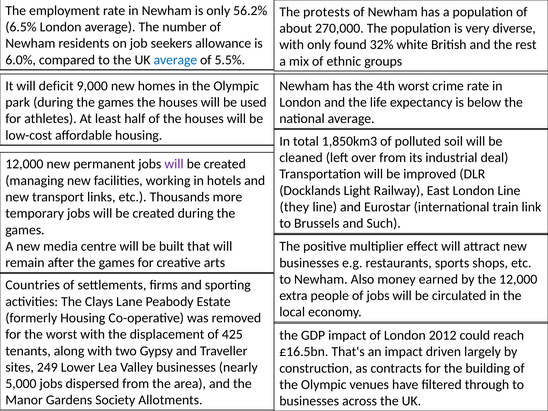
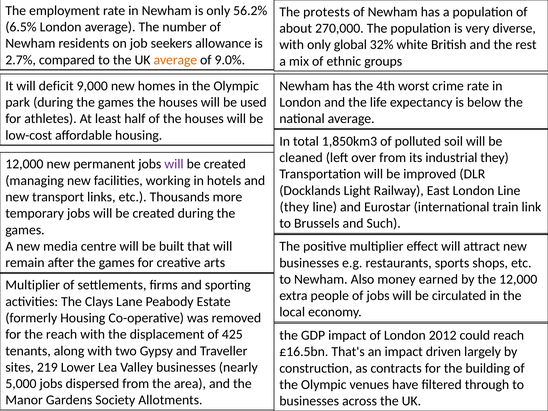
found: found -> global (350, 45)
6.0%: 6.0% -> 2.7% (21, 60)
average colour: blue -> orange (175, 60)
5.5%: 5.5% -> 9.0% (230, 60)
industrial deal: deal -> they (495, 158)
Countries: Countries -> Multiplier (33, 285)
the worst: worst -> reach (62, 334)
249: 249 -> 219 (47, 367)
